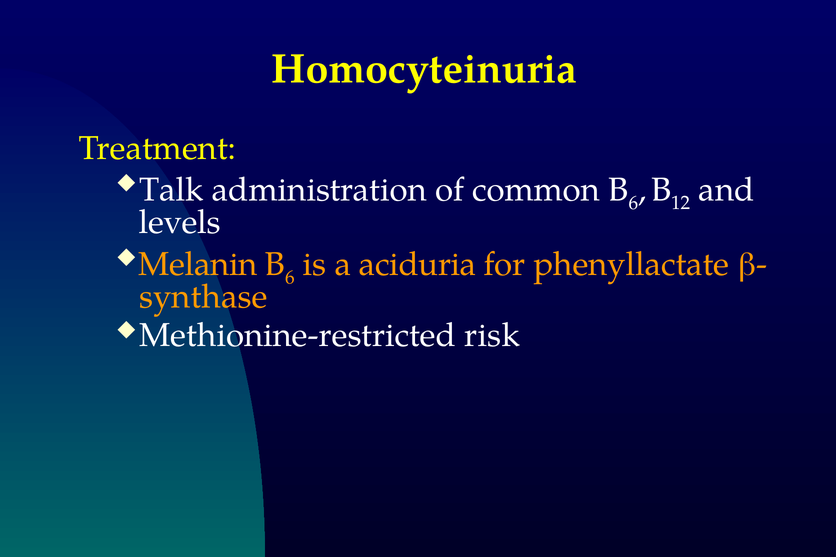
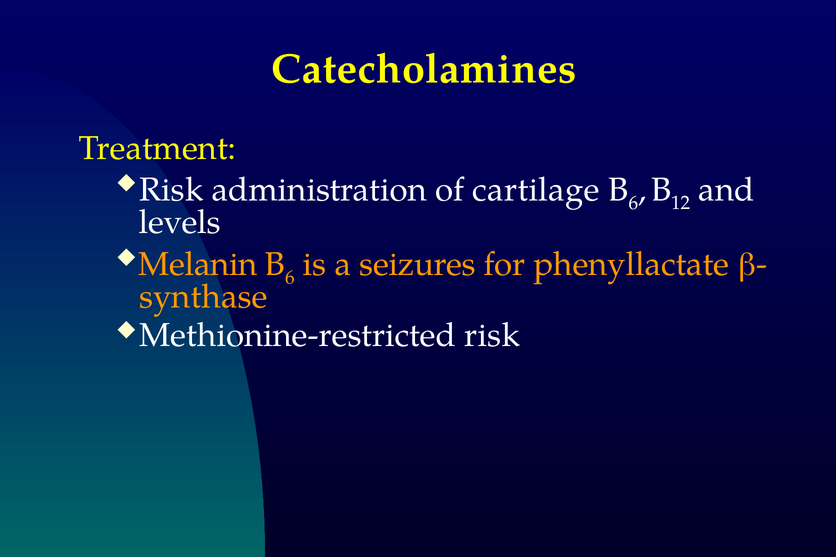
Homocyteinuria: Homocyteinuria -> Catecholamines (424, 69)
Talk: Talk -> Risk (171, 190)
common: common -> cartilage (536, 190)
aciduria: aciduria -> seizures (418, 265)
